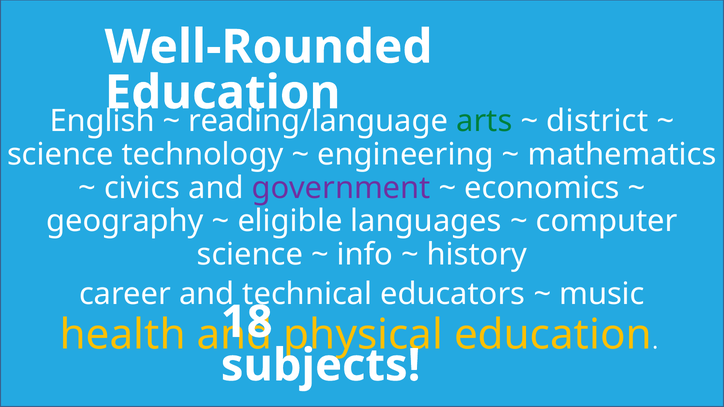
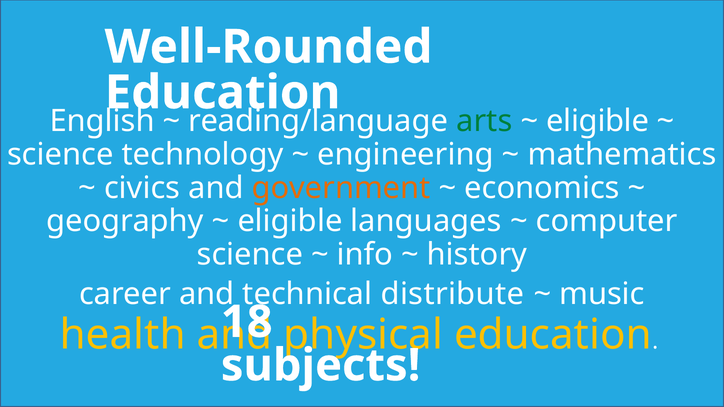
district: district -> eligible (598, 121)
government colour: purple -> orange (341, 188)
educators: educators -> distribute (452, 294)
